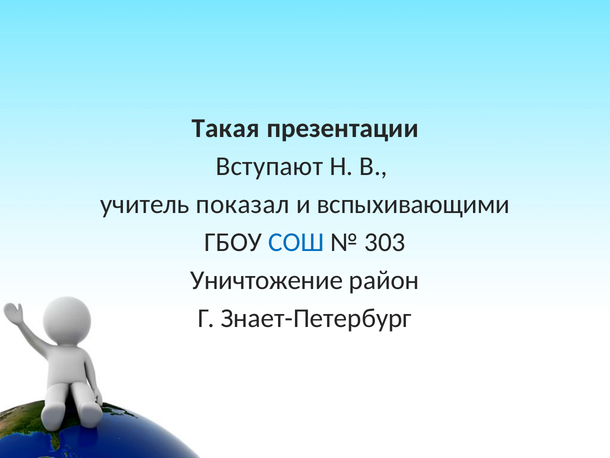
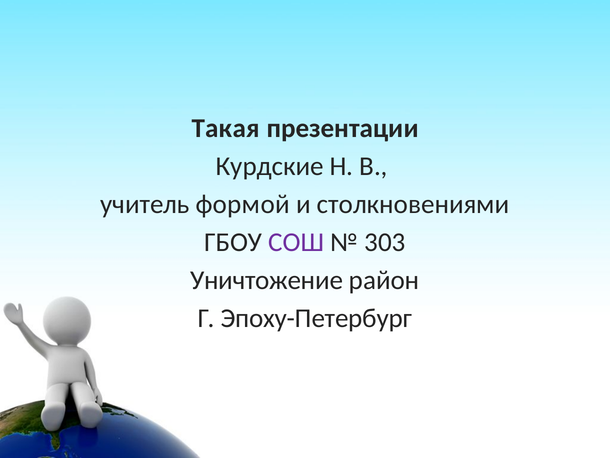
Вступают: Вступают -> Курдские (270, 166)
показал: показал -> формой (243, 204)
вспыхивающими: вспыхивающими -> столкновениями (413, 204)
СОШ colour: blue -> purple (296, 242)
Знает-Петербург: Знает-Петербург -> Эпоху-Петербург (316, 318)
